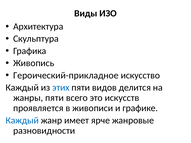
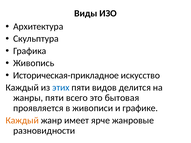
Героический-прикладное: Героический-прикладное -> Историческая-прикладное (66, 75)
искусств: искусств -> бытовая (122, 98)
Каждый colour: blue -> orange (22, 121)
